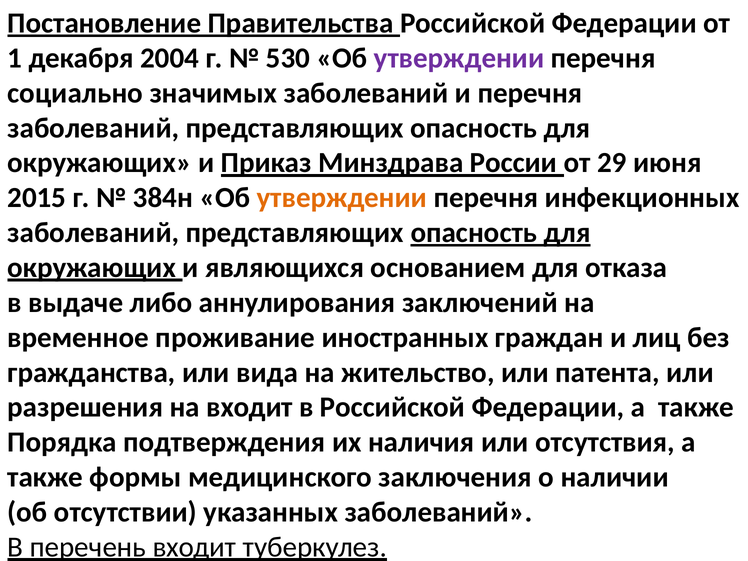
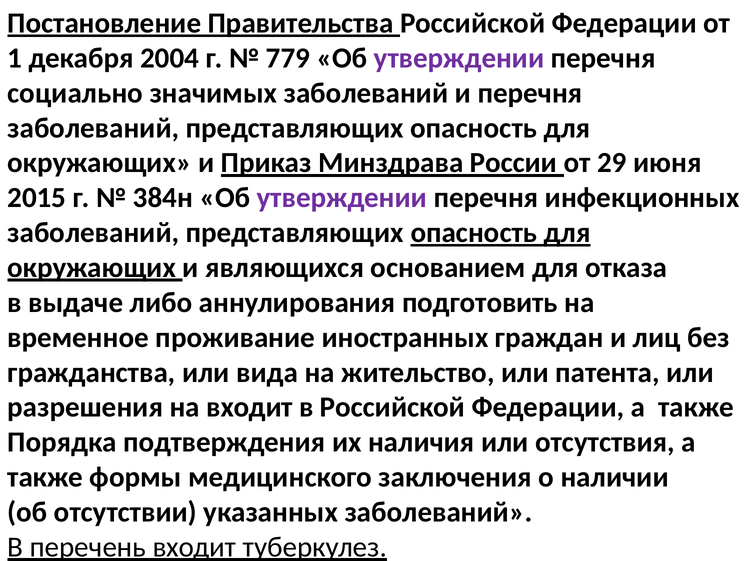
530: 530 -> 779 (288, 58)
утверждении colour: orange -> purple (342, 198)
заключений: заключений -> подготовить (480, 303)
